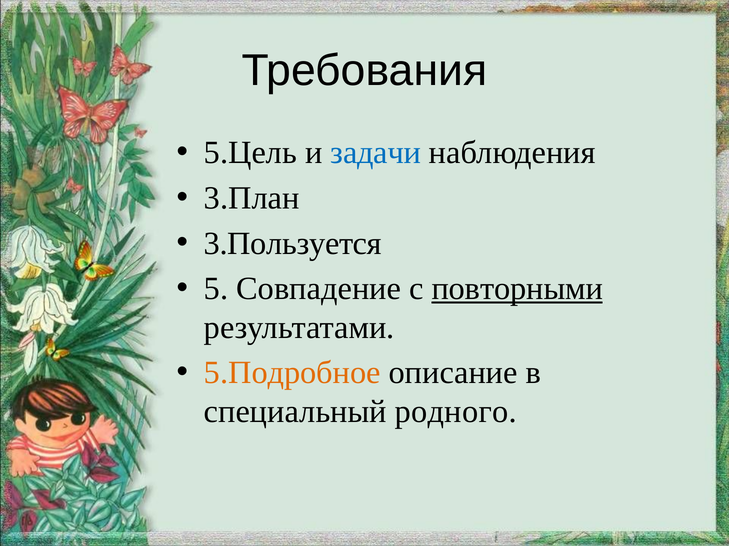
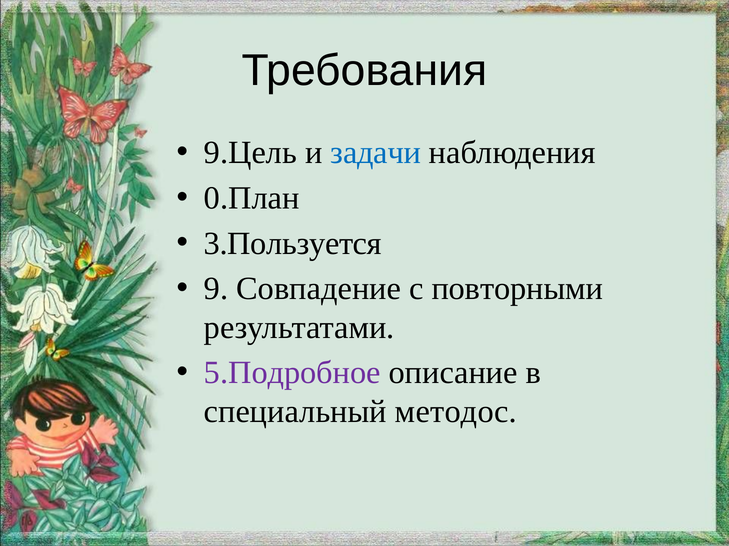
5.Цель: 5.Цель -> 9.Цель (250, 153)
3.План: 3.План -> 0.План (252, 198)
5: 5 -> 9 (216, 289)
повторными underline: present -> none (517, 289)
5.Подробное colour: orange -> purple (292, 373)
родного: родного -> методос (456, 412)
